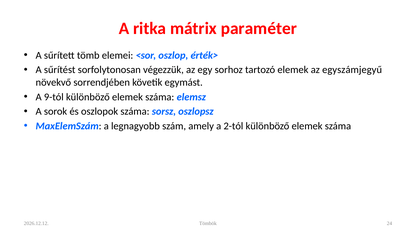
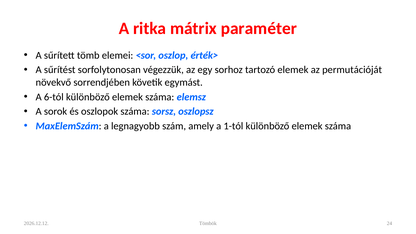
egyszámjegyű: egyszámjegyű -> permutációját (352, 70)
9-tól: 9-tól -> 6-tól (54, 97)
2-tól: 2-tól -> 1-tól (233, 126)
